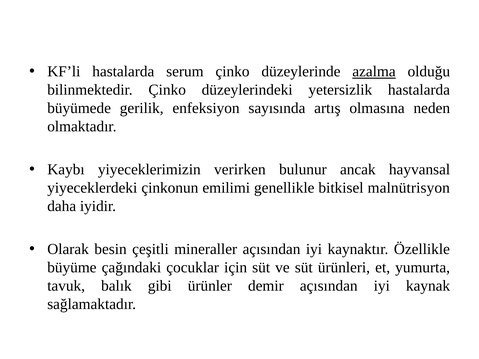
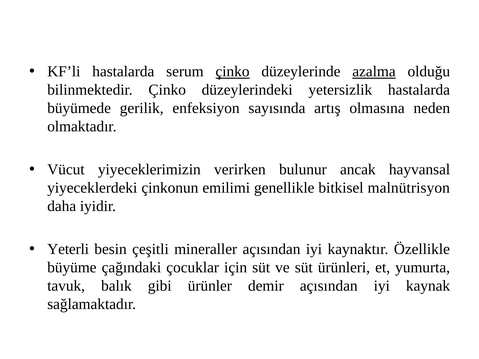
çinko underline: none -> present (233, 72)
Kaybı: Kaybı -> Vücut (66, 170)
Olarak: Olarak -> Yeterli (68, 249)
